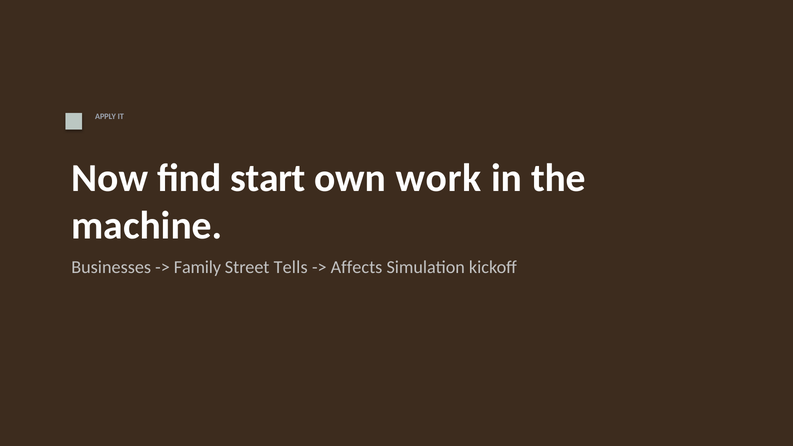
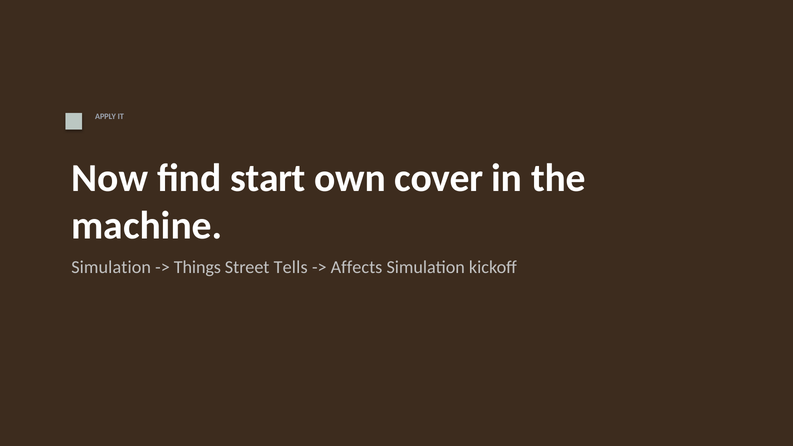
work: work -> cover (439, 178)
Businesses: Businesses -> Simulation (111, 267)
Family: Family -> Things (197, 267)
